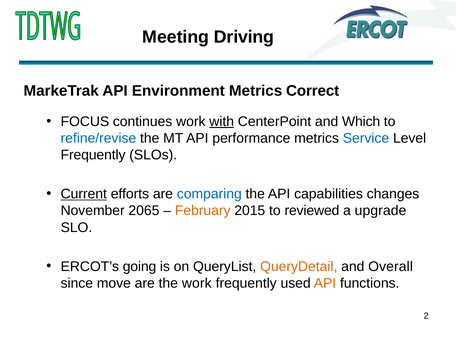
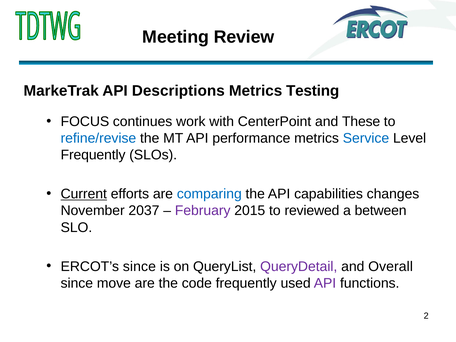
Driving: Driving -> Review (244, 37)
Environment: Environment -> Descriptions (178, 91)
Correct: Correct -> Testing (313, 91)
with underline: present -> none (222, 122)
Which: Which -> These (361, 122)
2065: 2065 -> 2037 (144, 211)
February colour: orange -> purple (203, 211)
upgrade: upgrade -> between (381, 211)
ERCOT’s going: going -> since (139, 266)
QueryDetail colour: orange -> purple (299, 266)
the work: work -> code (197, 283)
API colour: orange -> purple (325, 283)
